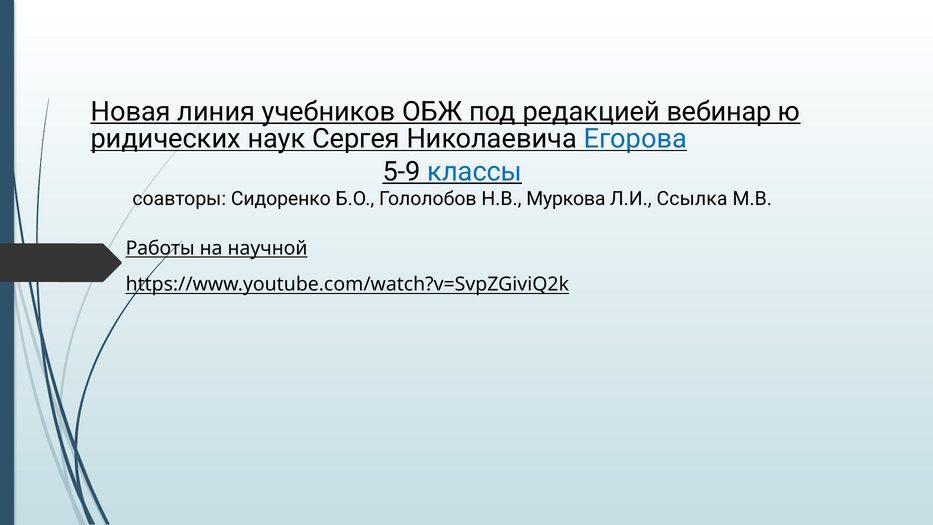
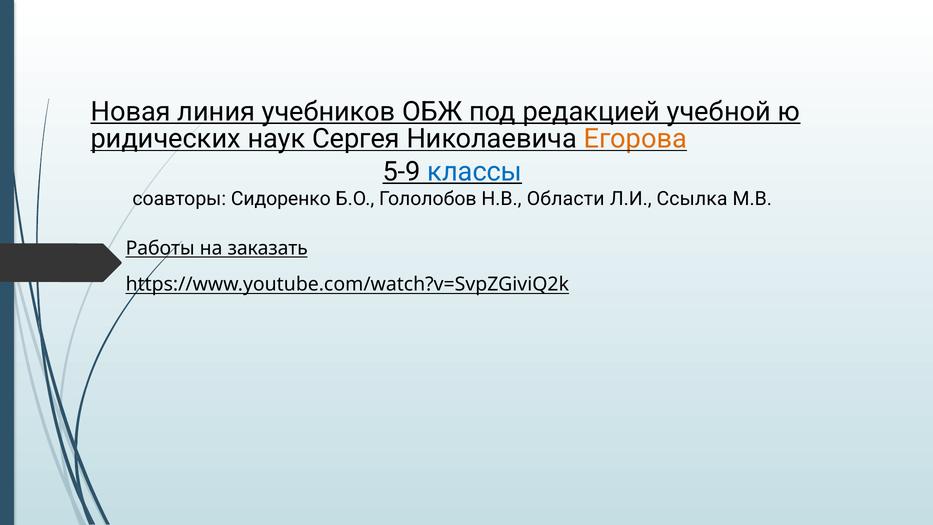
вебинар: вебинар -> учебной (719, 112)
Егорова colour: blue -> orange (635, 139)
Муркова: Муркова -> Области (566, 199)
научной: научной -> заказать (268, 248)
